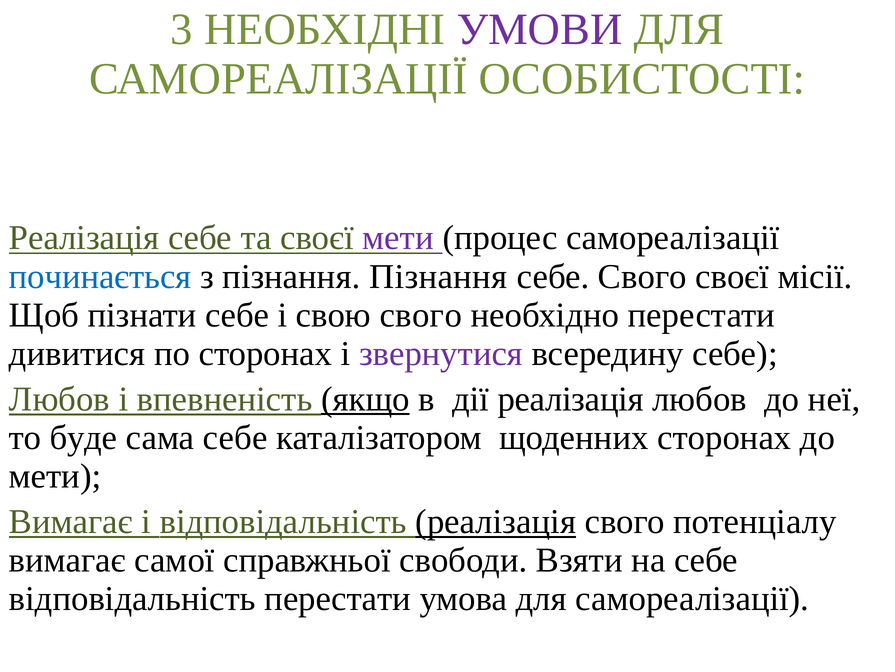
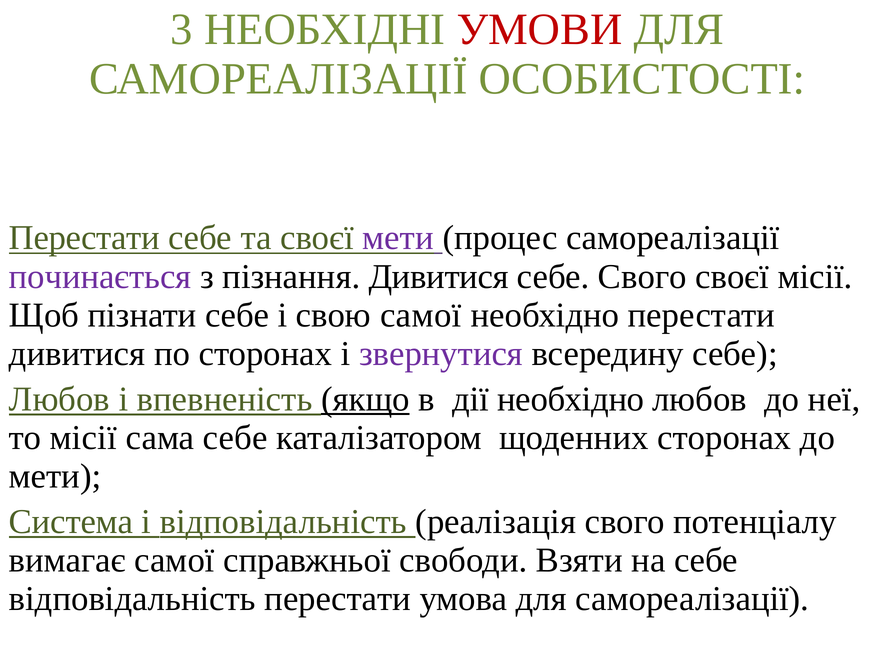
УМОВИ colour: purple -> red (539, 30)
Реалізація: Реалізація -> Перестати (84, 238)
починається colour: blue -> purple (100, 276)
пізнання Пізнання: Пізнання -> Дивитися (439, 276)
свою свого: свого -> самої (421, 315)
дії реалізація: реалізація -> необхідно (571, 399)
то буде: буде -> місії (83, 437)
Вимагає: Вимагає -> Система (71, 521)
реалізація underline: present -> none (496, 521)
